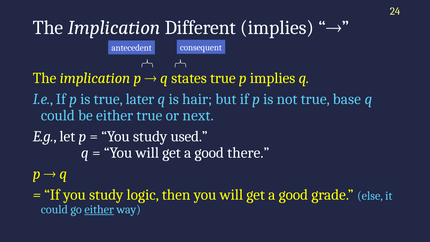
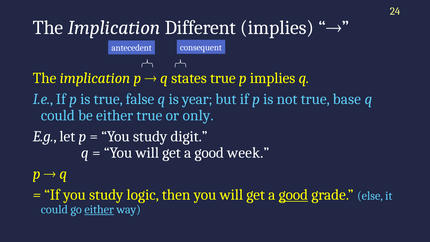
later: later -> false (140, 99)
hair: hair -> year (197, 99)
next: next -> only (198, 115)
used: used -> digit (189, 136)
there: there -> week (248, 153)
good underline: none -> present (293, 195)
